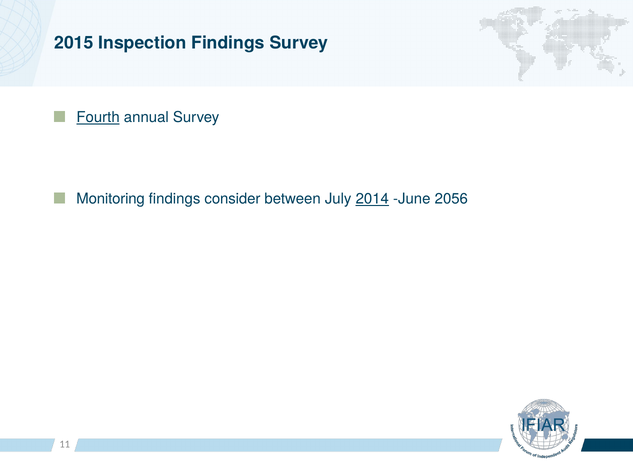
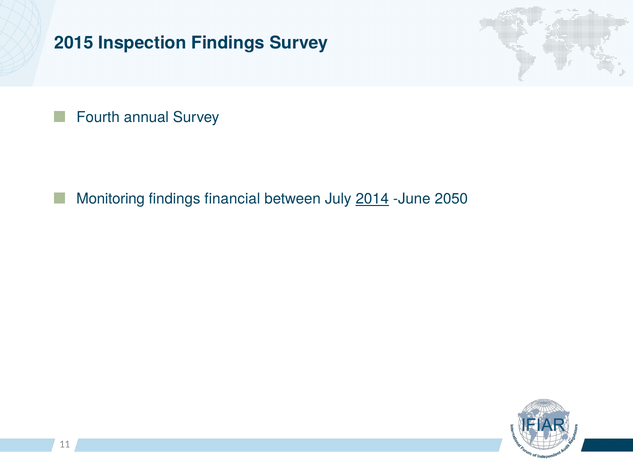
Fourth underline: present -> none (98, 117)
consider: consider -> financial (232, 199)
2056: 2056 -> 2050 (451, 199)
